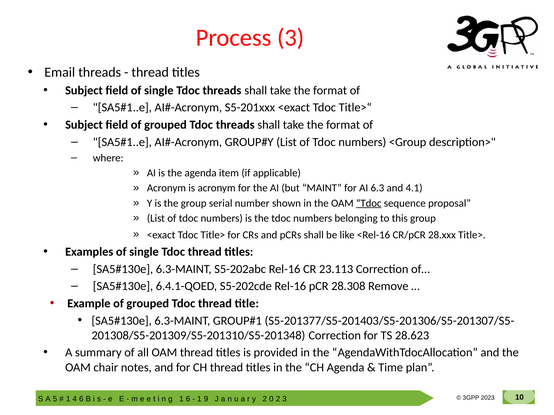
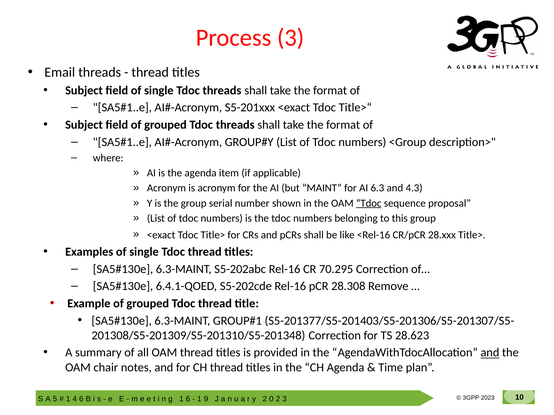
4.1: 4.1 -> 4.3 (414, 188)
23.113: 23.113 -> 70.295 (336, 269)
and underline: none -> present (490, 353)
